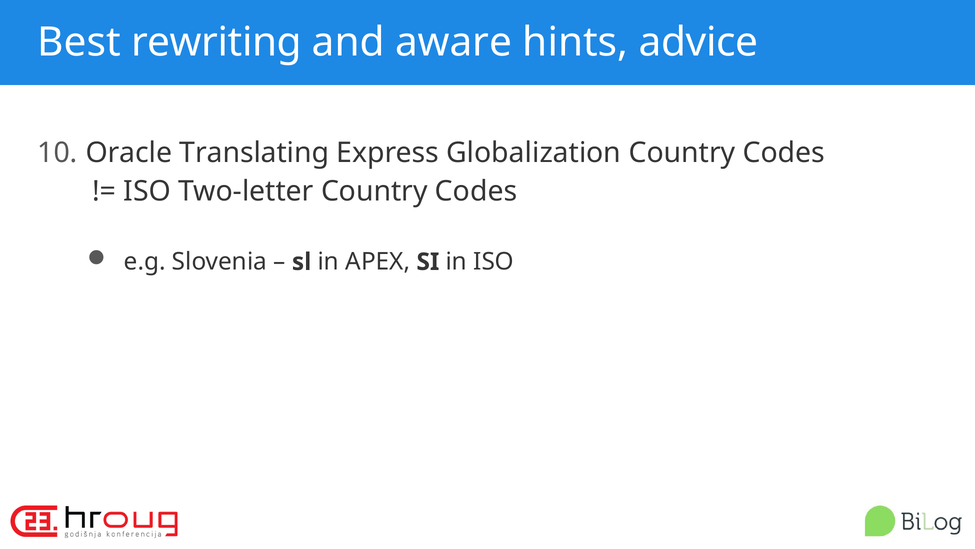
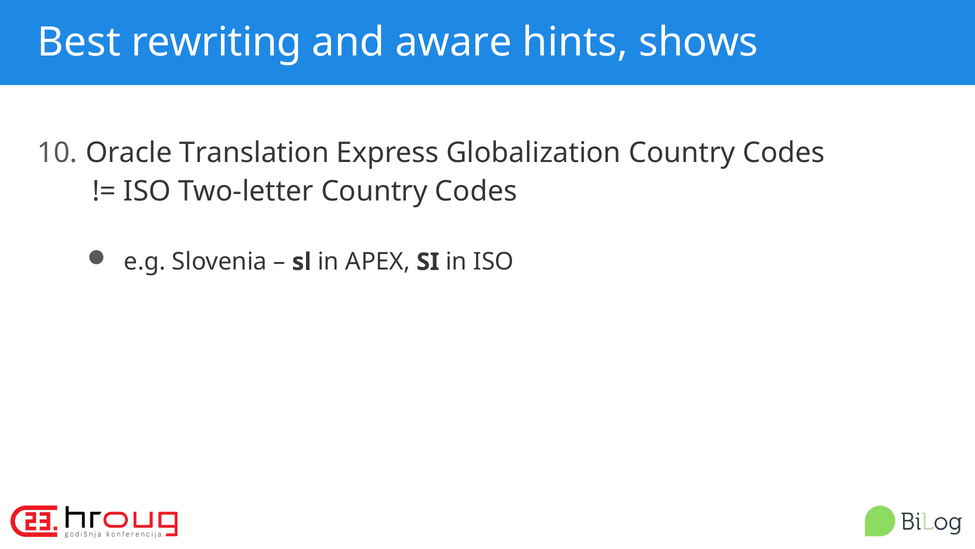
advice: advice -> shows (699, 42)
Translating: Translating -> Translation (254, 153)
